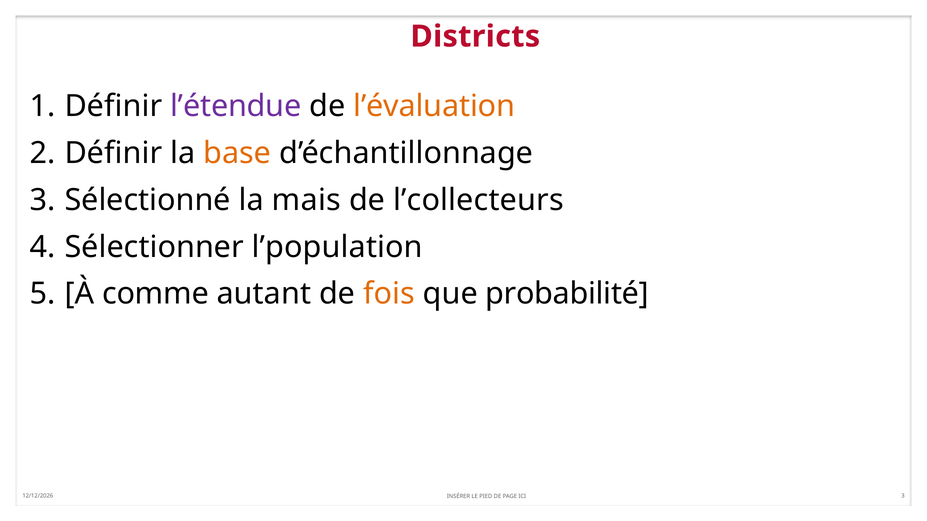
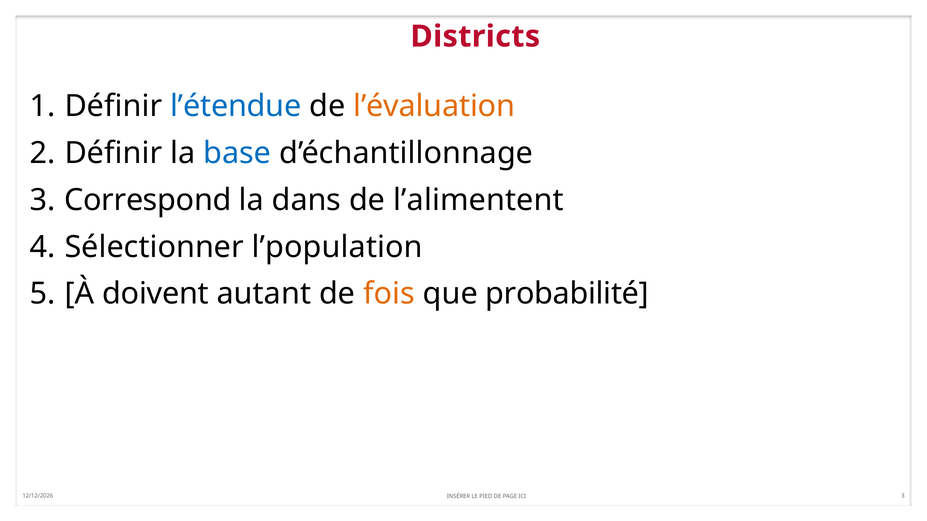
l’étendue colour: purple -> blue (236, 106)
base colour: orange -> blue (237, 153)
Sélectionné: Sélectionné -> Correspond (148, 200)
mais: mais -> dans (306, 200)
l’collecteurs: l’collecteurs -> l’alimentent (479, 200)
comme: comme -> doivent (156, 294)
